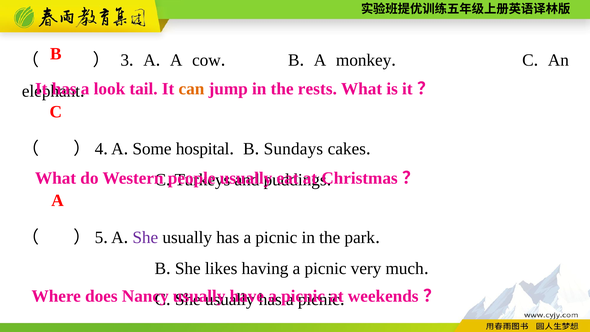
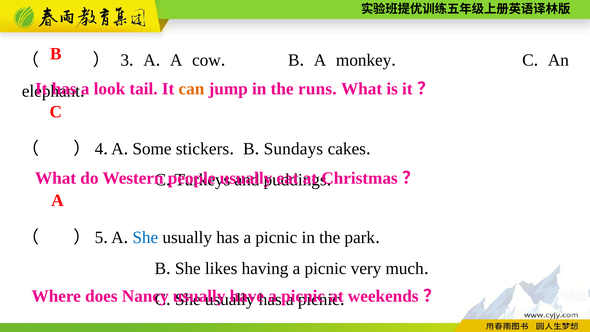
rests: rests -> runs (317, 89)
hospital: hospital -> stickers (202, 149)
She colour: purple -> blue (145, 237)
